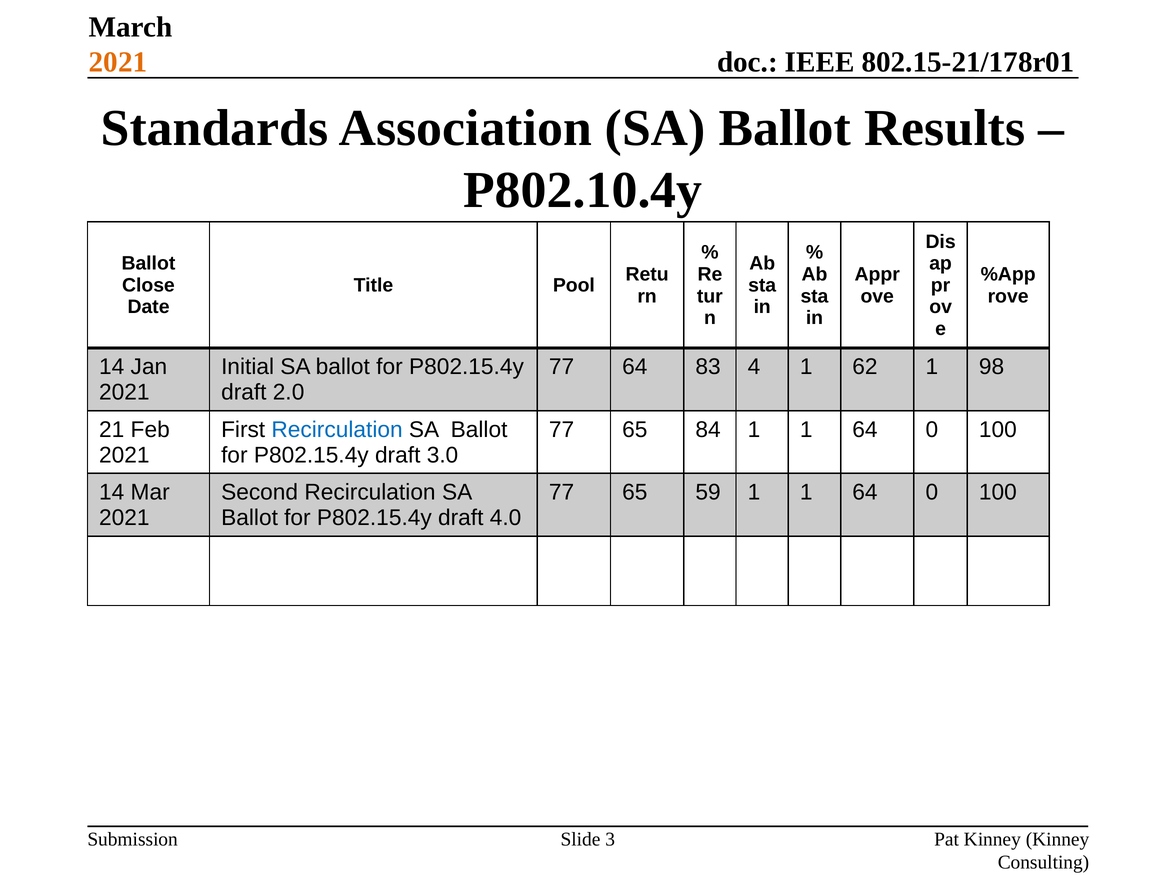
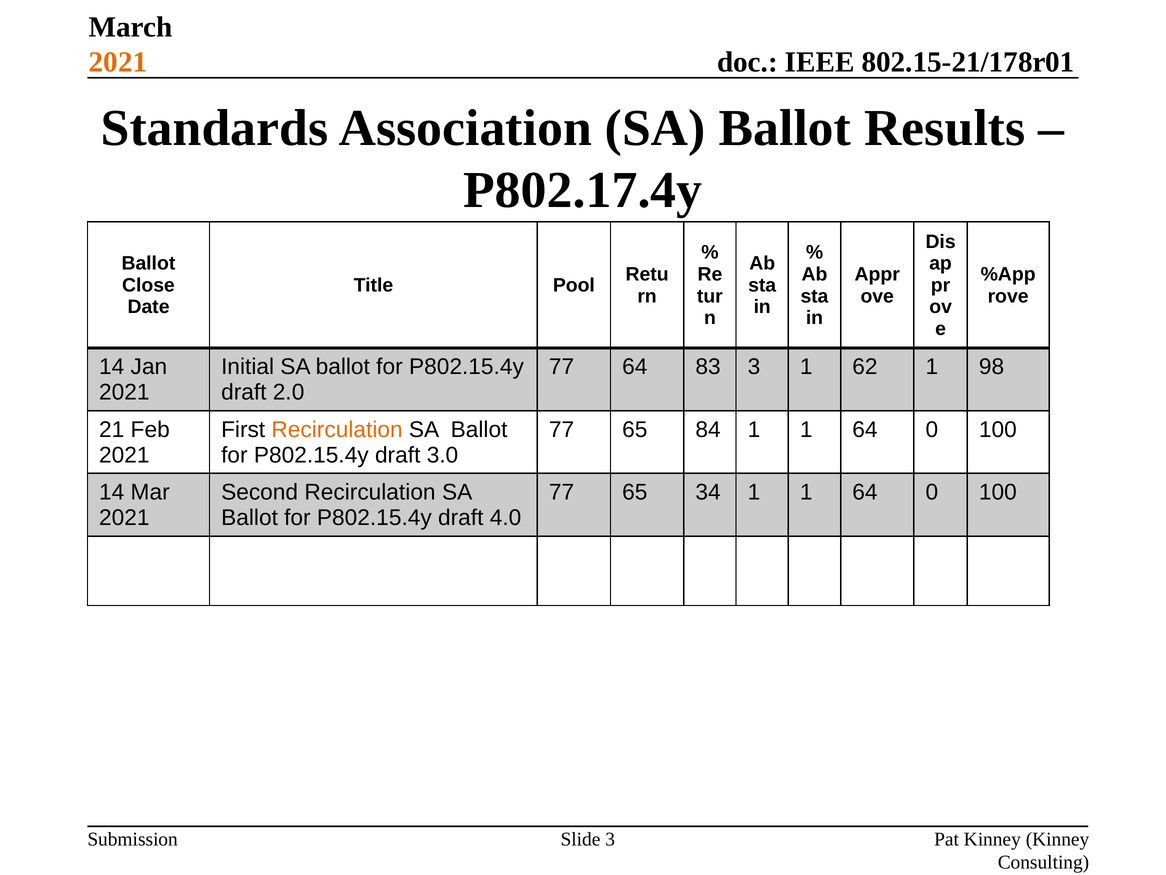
P802.10.4y: P802.10.4y -> P802.17.4y (583, 190)
83 4: 4 -> 3 (754, 367)
Recirculation colour: blue -> orange (337, 429)
59: 59 -> 34 (708, 492)
